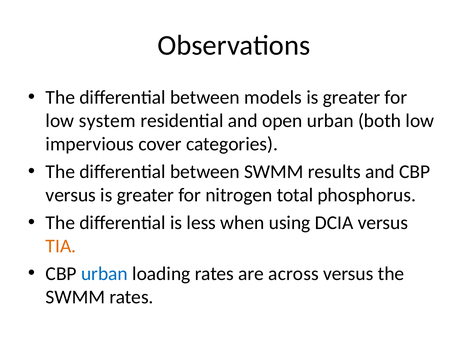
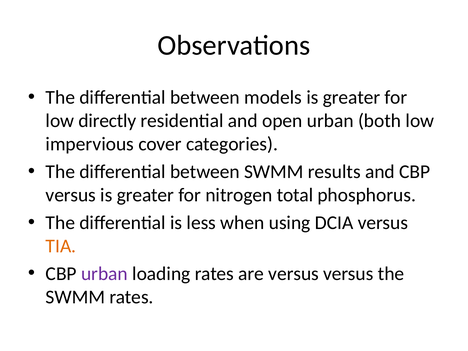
system: system -> directly (107, 121)
urban colour: blue -> purple (104, 274)
are across: across -> versus (294, 274)
